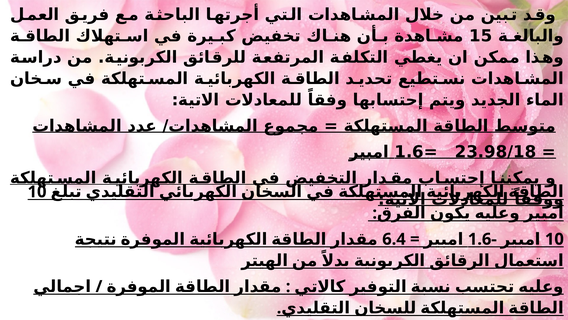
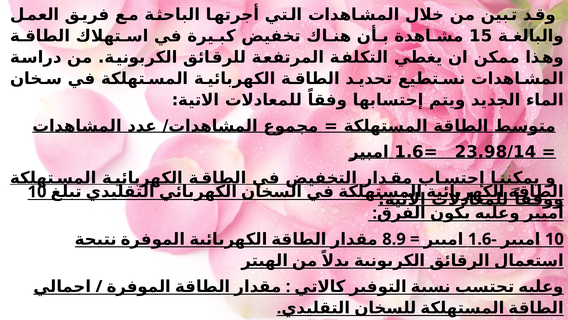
23.98/18: 23.98/18 -> 23.98/14 (496, 152)
6.4: 6.4 -> 8.9 (394, 239)
